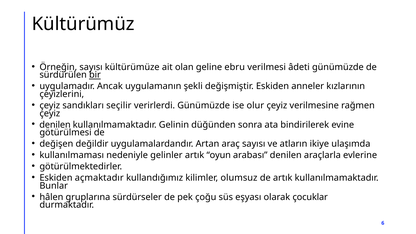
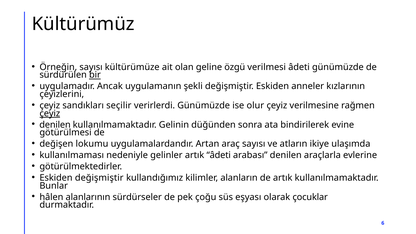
ebru: ebru -> özgü (235, 67)
çeyiz underline: none -> present (50, 113)
değildir: değildir -> lokumu (92, 144)
artık oyun: oyun -> âdeti (219, 155)
Eskiden açmaktadır: açmaktadır -> değişmiştir (99, 178)
olumsuz: olumsuz -> alanların (239, 178)
gruplarına: gruplarına -> alanlarının (88, 197)
